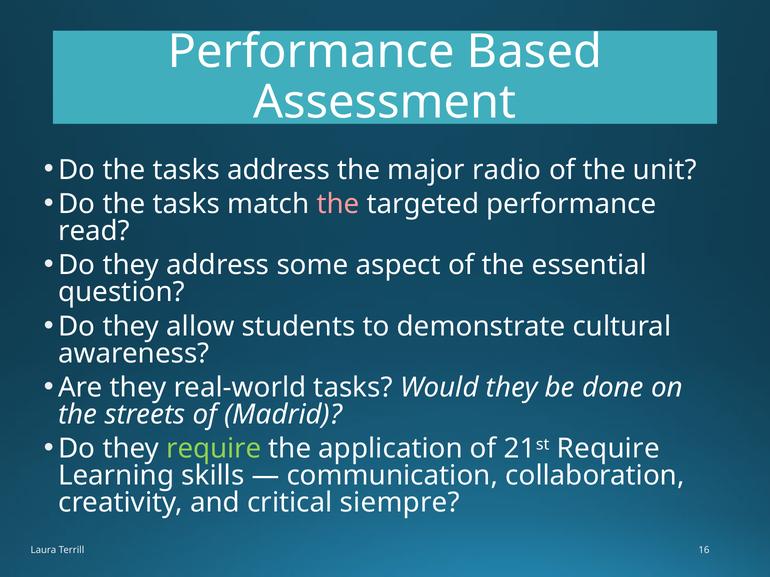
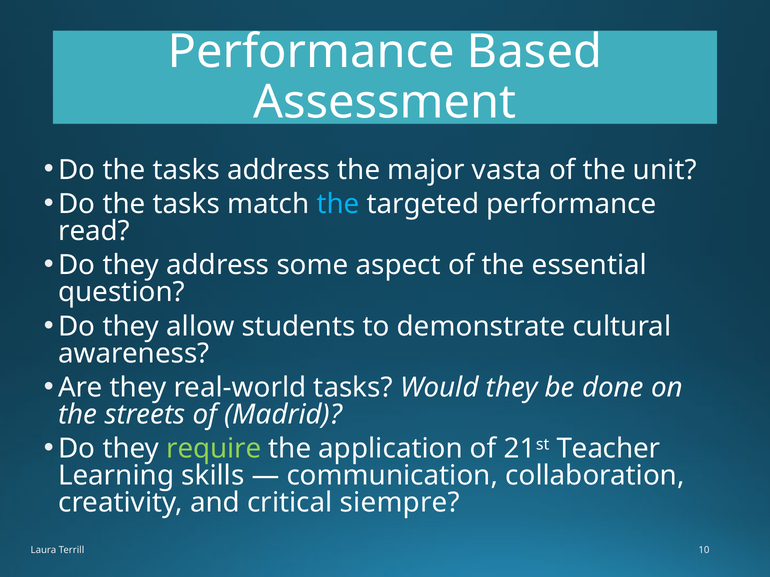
radio: radio -> vasta (507, 170)
the colour: pink -> light blue (338, 204)
21st Require: Require -> Teacher (608, 449)
16: 16 -> 10 (704, 551)
